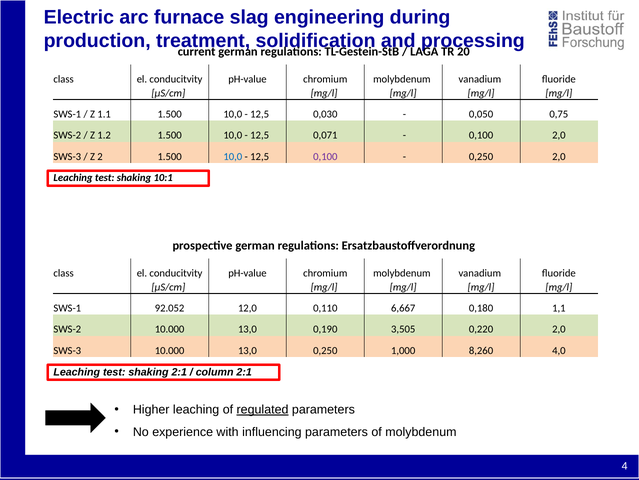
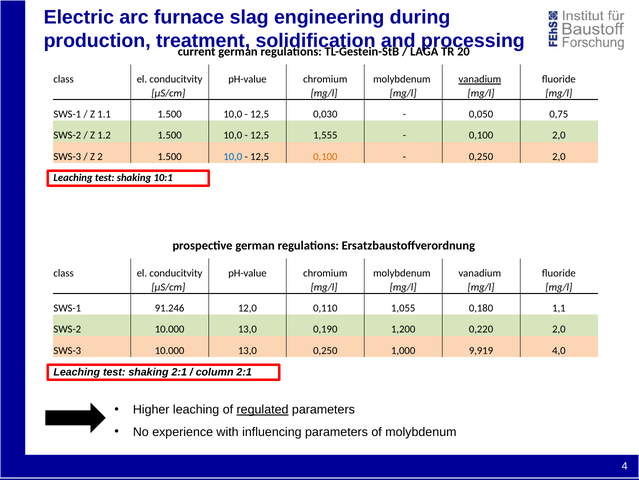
vanadium underline: none -> present (480, 79)
0,071: 0,071 -> 1,555 (325, 135)
0,100 colour: purple -> orange (325, 156)
92.052: 92.052 -> 91.246 (170, 308)
6,667: 6,667 -> 1,055 (403, 308)
3,505: 3,505 -> 1,200 (403, 329)
8,260: 8,260 -> 9,919 (481, 350)
